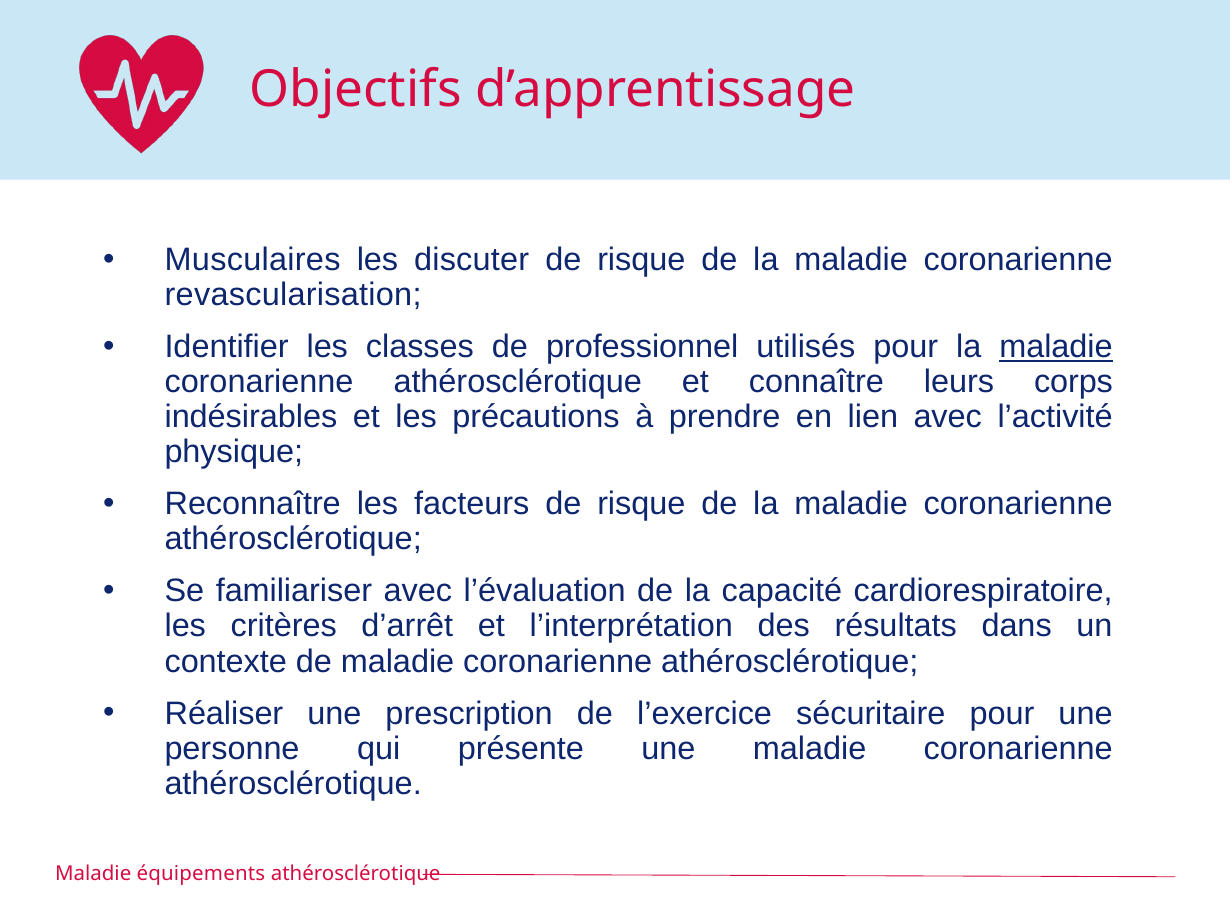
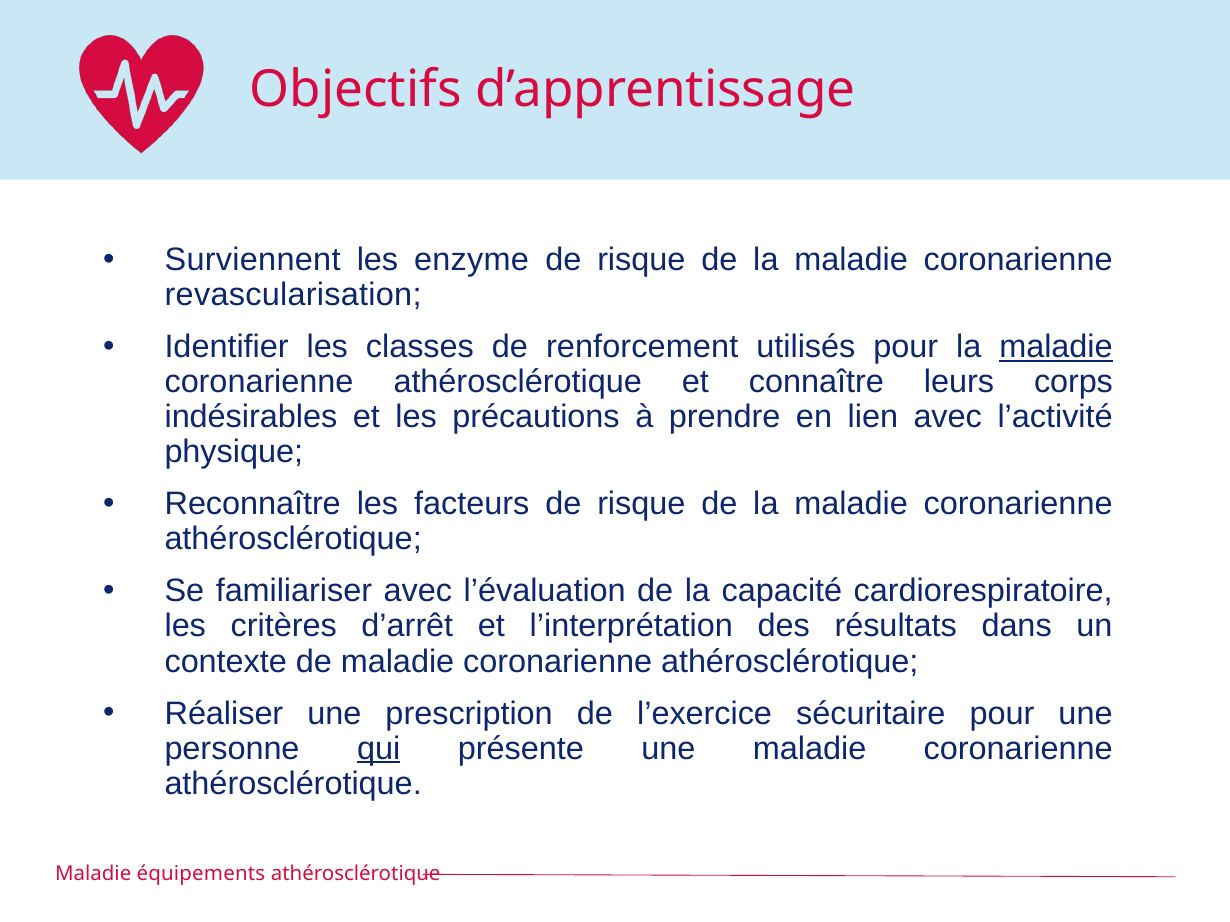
Musculaires: Musculaires -> Surviennent (253, 260)
discuter: discuter -> enzyme (472, 260)
professionnel: professionnel -> renforcement (642, 347)
qui underline: none -> present (379, 749)
